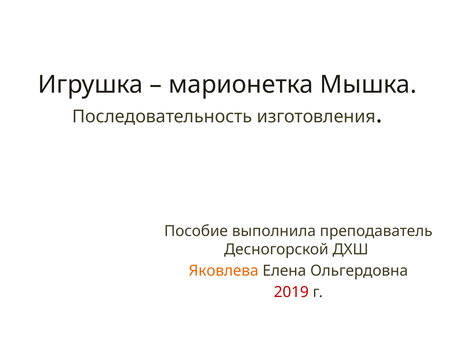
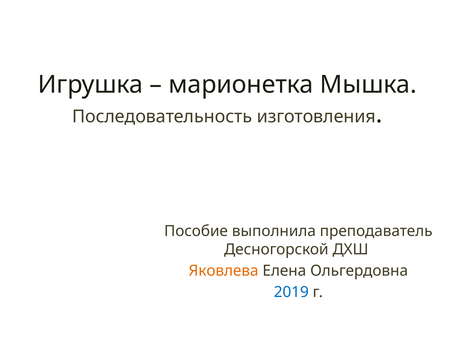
2019 colour: red -> blue (291, 292)
